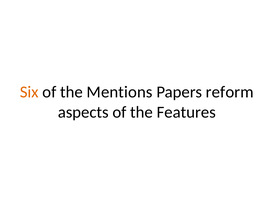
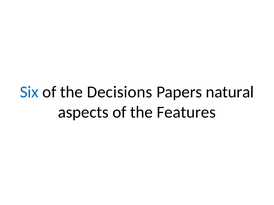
Six colour: orange -> blue (29, 92)
Mentions: Mentions -> Decisions (120, 92)
reform: reform -> natural (230, 92)
